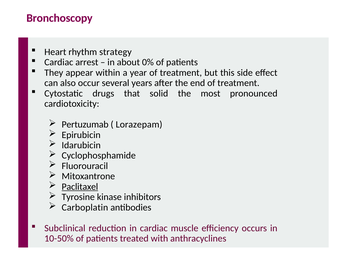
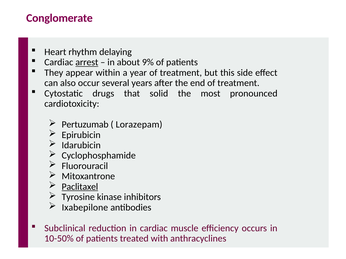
Bronchoscopy: Bronchoscopy -> Conglomerate (59, 18)
strategy: strategy -> delaying (116, 52)
arrest underline: none -> present (87, 62)
0%: 0% -> 9% (148, 62)
Carboplatin: Carboplatin -> Ixabepilone (85, 208)
